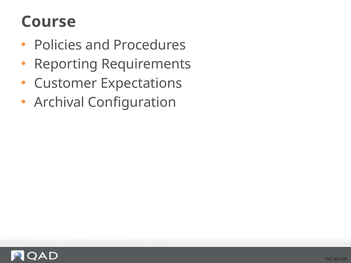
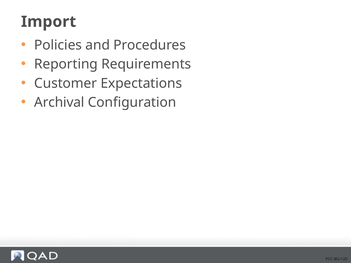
Course: Course -> Import (49, 22)
